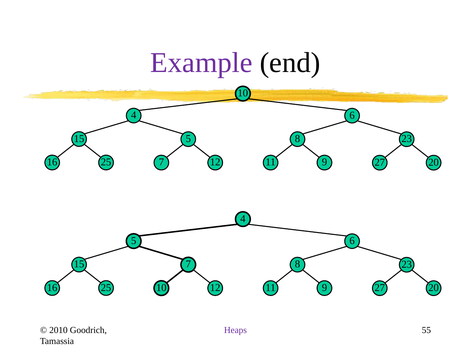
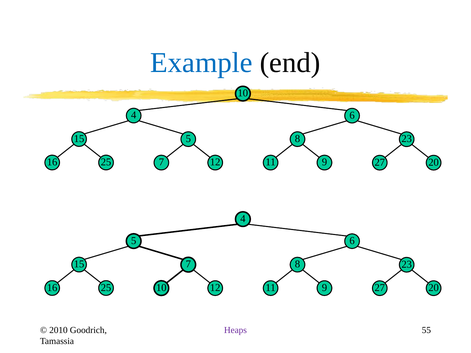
Example colour: purple -> blue (201, 63)
